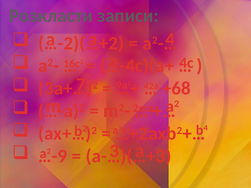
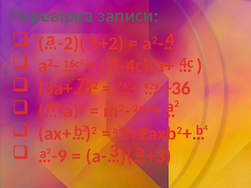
Розкласти: Розкласти -> Перевірка (51, 16)
+68: +68 -> +36 (176, 88)
